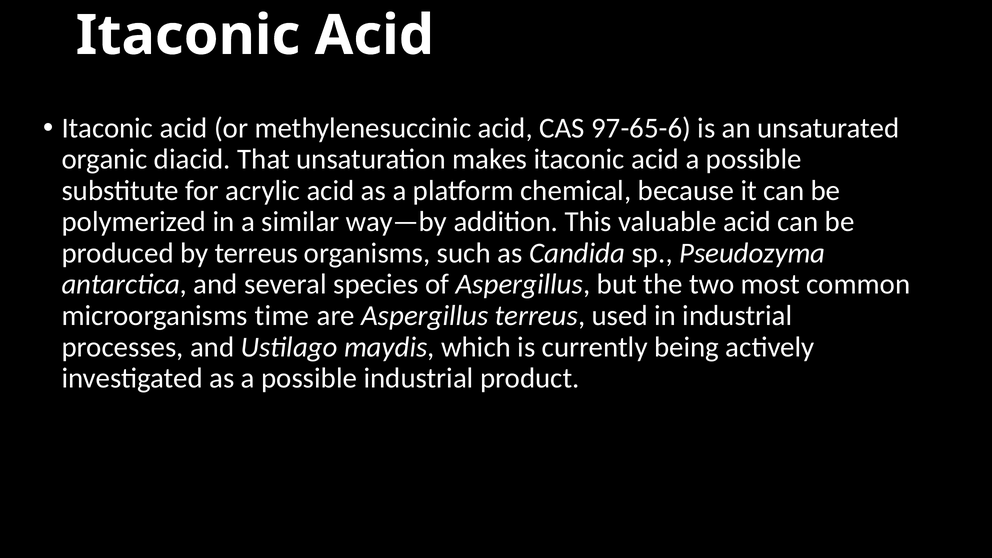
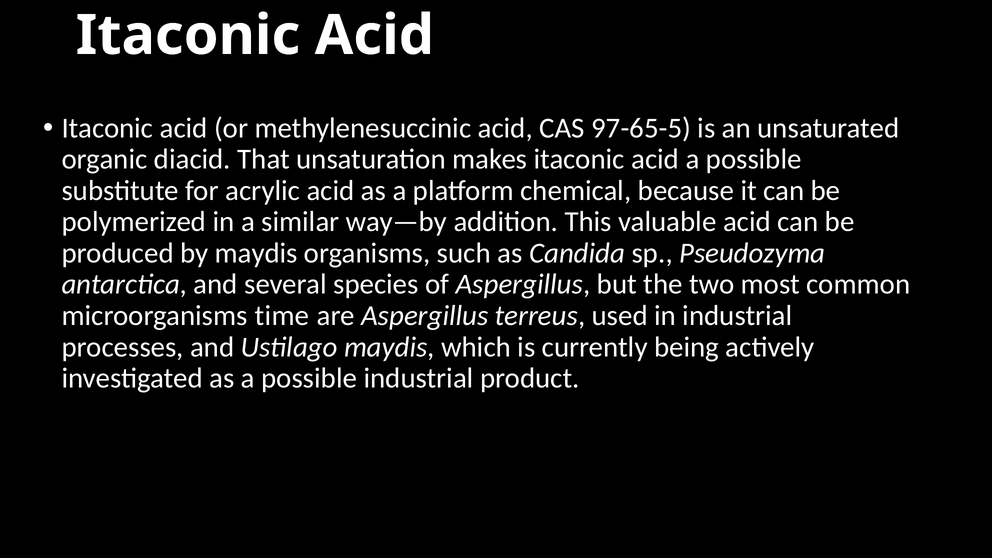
97-65-6: 97-65-6 -> 97-65-5 (641, 128)
by terreus: terreus -> maydis (256, 253)
